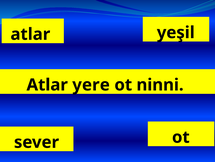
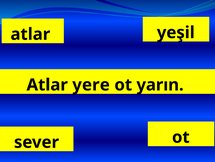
ninni: ninni -> yarın (160, 85)
